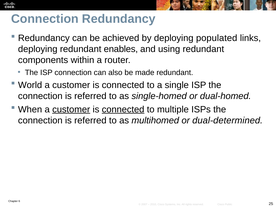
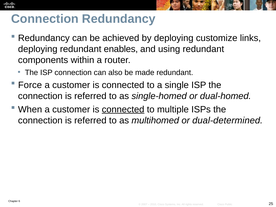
populated: populated -> customize (217, 38)
World: World -> Force (30, 85)
customer underline: present -> none (71, 109)
